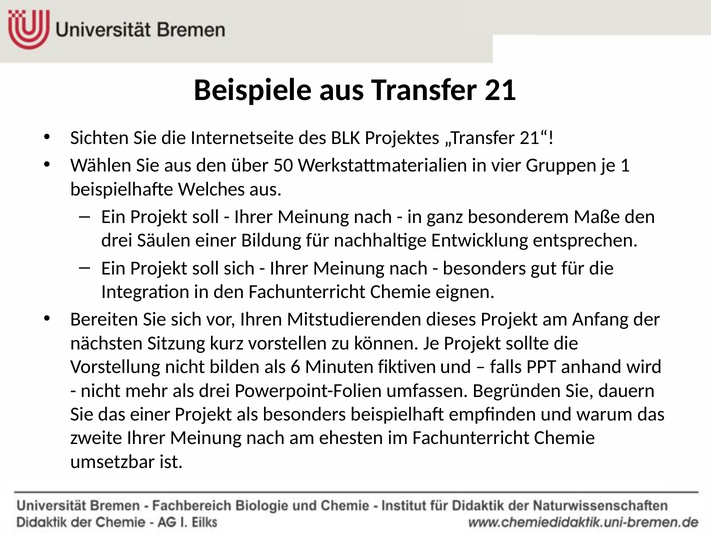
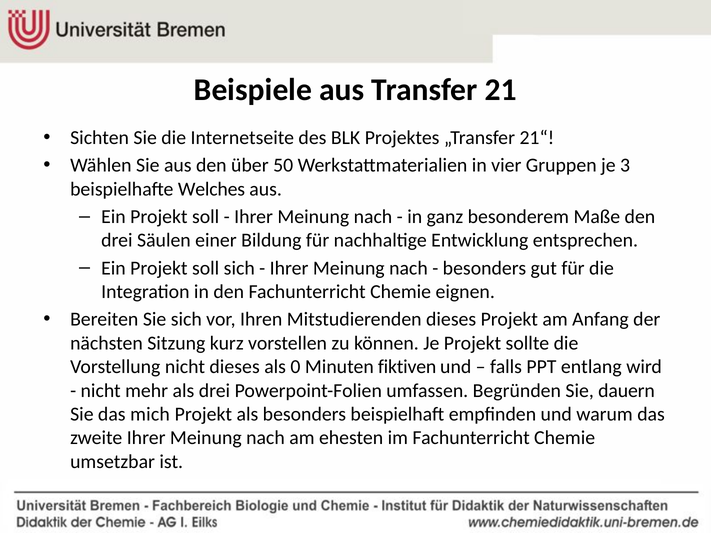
1: 1 -> 3 (625, 165)
nicht bilden: bilden -> dieses (235, 367)
6: 6 -> 0 (295, 367)
anhand: anhand -> entlang (591, 367)
das einer: einer -> mich (150, 414)
